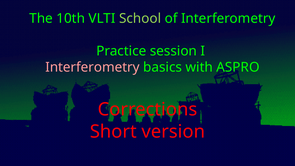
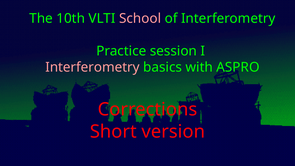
School colour: light green -> pink (140, 18)
